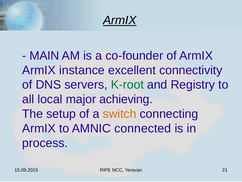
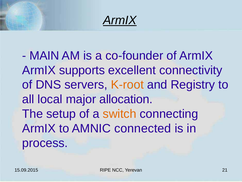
instance: instance -> supports (82, 70)
K-root colour: green -> orange (127, 85)
achieving: achieving -> allocation (126, 99)
